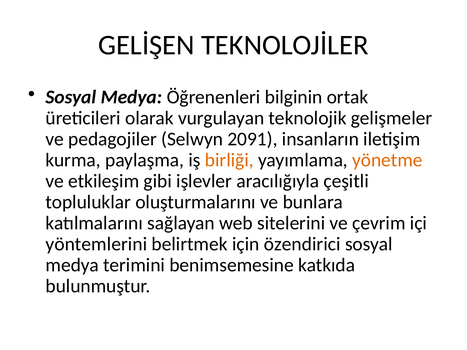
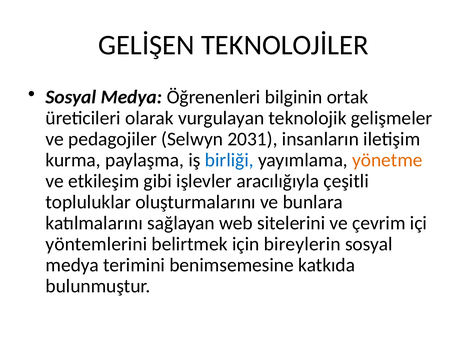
2091: 2091 -> 2031 (253, 139)
birliği colour: orange -> blue (229, 160)
özendirici: özendirici -> bireylerin (302, 244)
